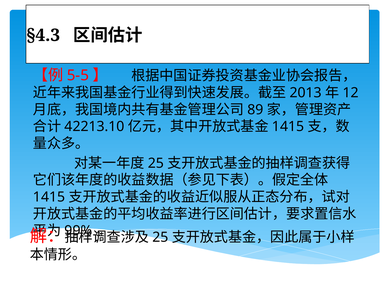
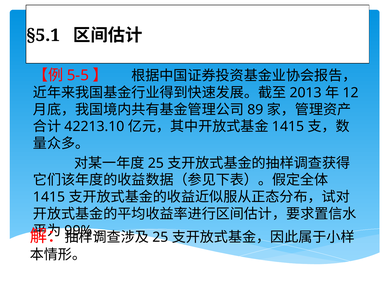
§4.3: §4.3 -> §5.1 (43, 35)
